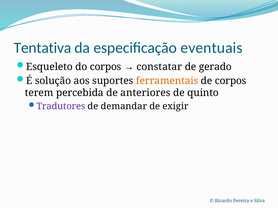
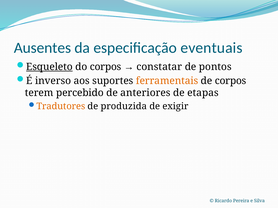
Tentativa: Tentativa -> Ausentes (42, 48)
Esqueleto underline: none -> present (49, 67)
gerado: gerado -> pontos (215, 67)
solução: solução -> inverso (53, 81)
percebida: percebida -> percebido (80, 93)
quinto: quinto -> etapas (203, 93)
Tradutores colour: purple -> orange (61, 106)
demandar: demandar -> produzida (124, 106)
